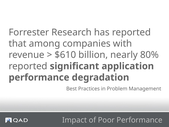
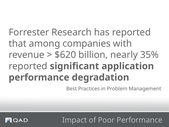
$610: $610 -> $620 (65, 55)
80%: 80% -> 35% (149, 55)
